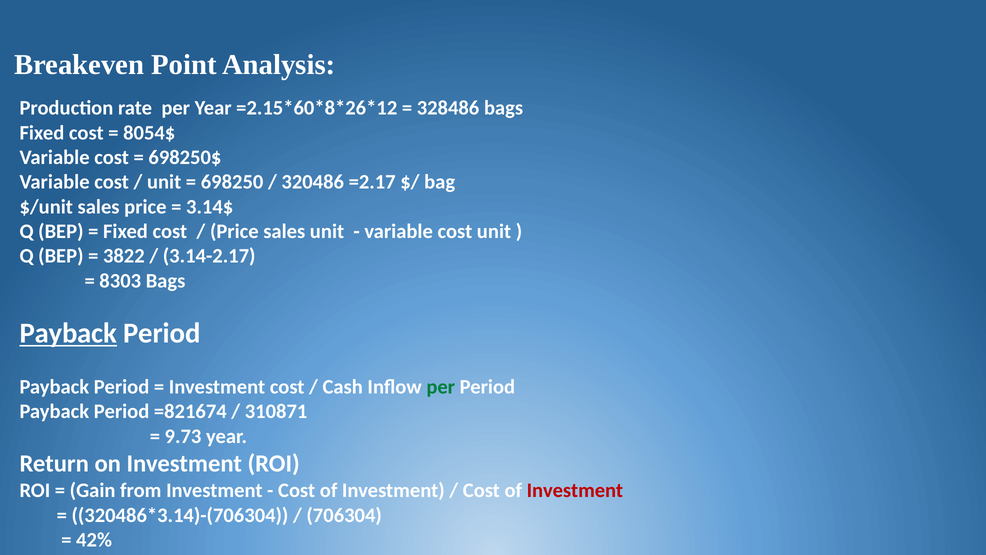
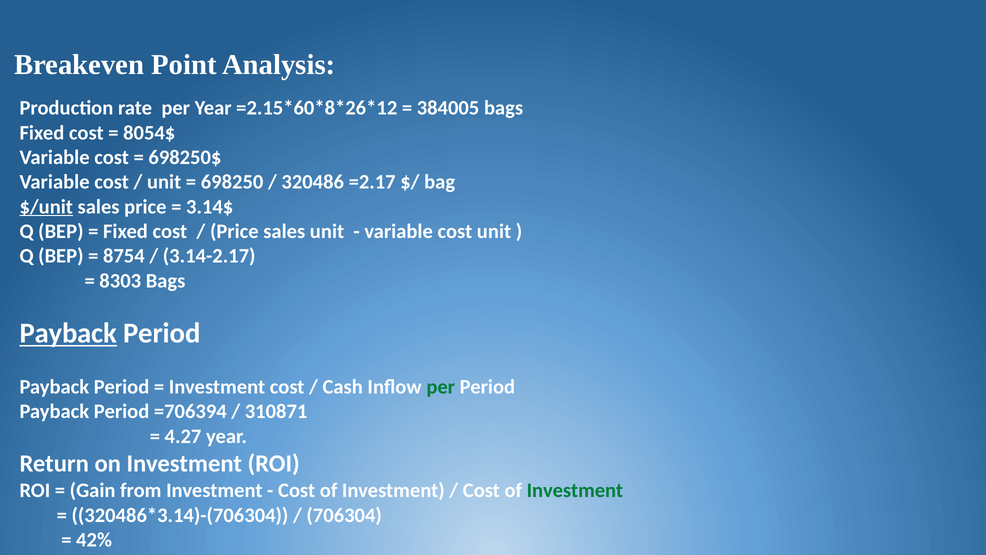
328486: 328486 -> 384005 (448, 108)
$/unit underline: none -> present (46, 207)
3822: 3822 -> 8754 (124, 256)
=821674: =821674 -> =706394 (190, 411)
9.73: 9.73 -> 4.27 (183, 436)
Investment colour: red -> green (575, 490)
